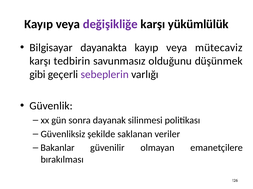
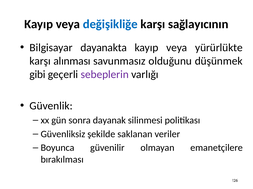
değişikliğe colour: purple -> blue (110, 24)
yükümlülük: yükümlülük -> sağlayıcının (198, 24)
mütecaviz: mütecaviz -> yürürlükte (219, 48)
tedbirin: tedbirin -> alınması (72, 61)
Bakanlar: Bakanlar -> Boyunca (58, 148)
